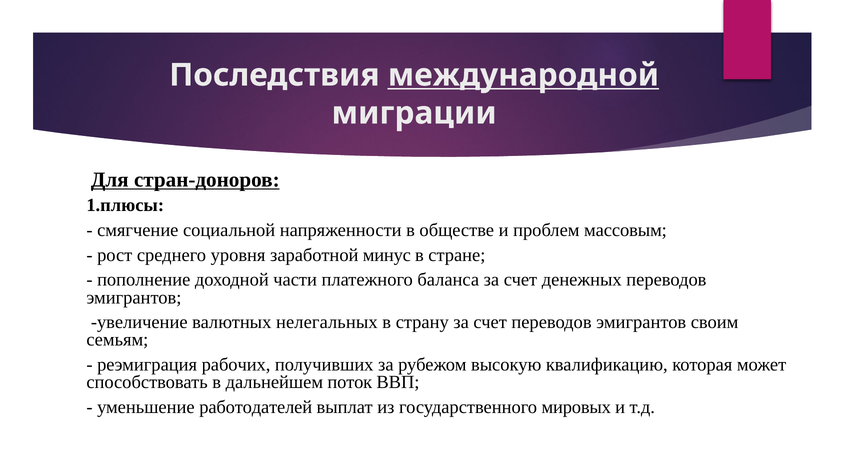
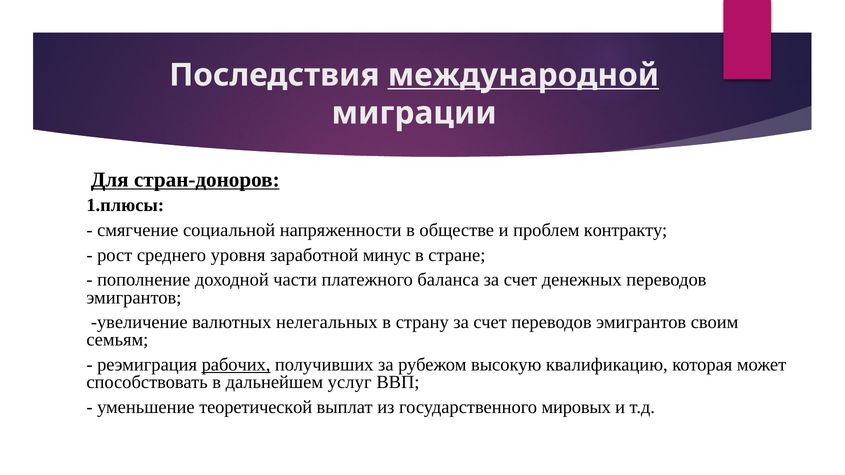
массовым: массовым -> контракту (626, 230)
рабочих underline: none -> present (236, 365)
поток: поток -> услуг (350, 383)
работодателей: работодателей -> теоретической (256, 407)
